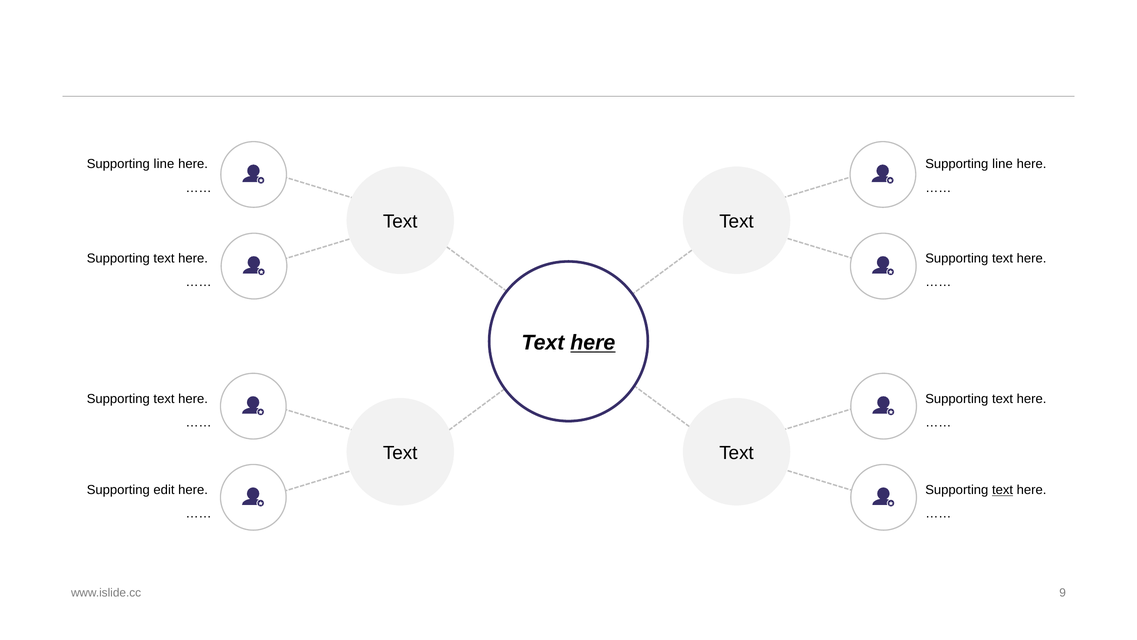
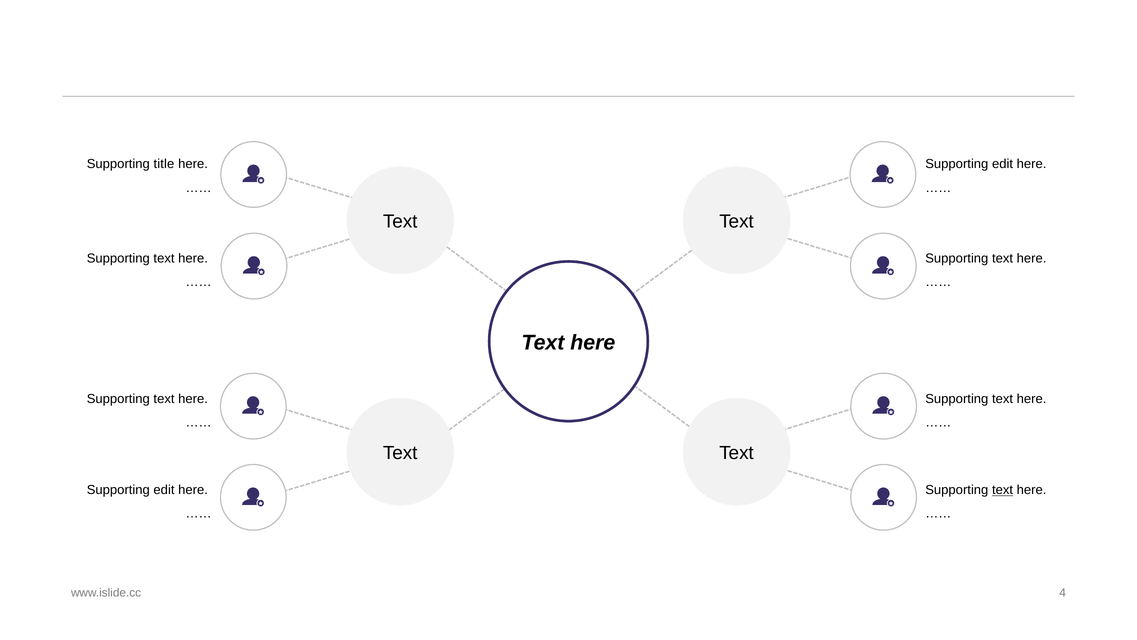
line: line -> title (164, 164)
line: line -> edit (1003, 164)
here underline: present -> none (593, 343)
9: 9 -> 4 (1063, 592)
